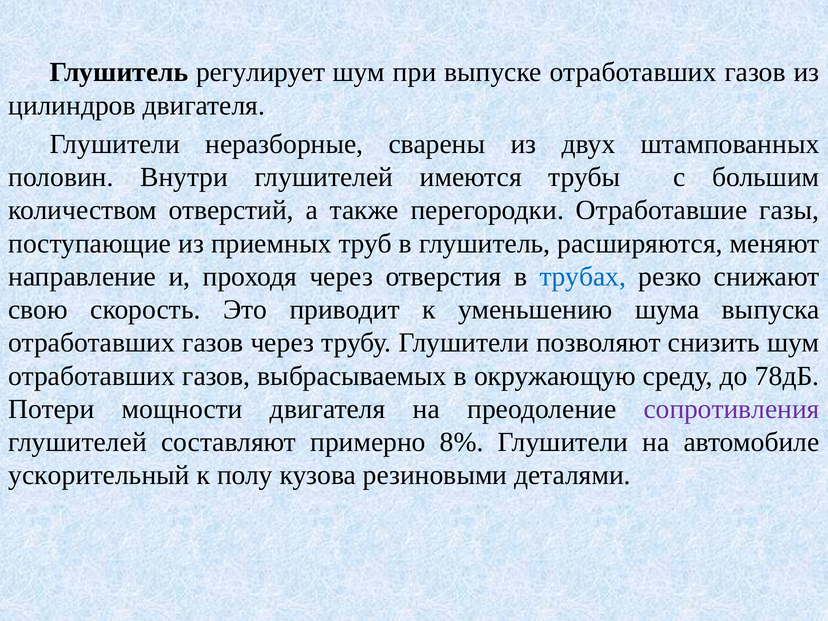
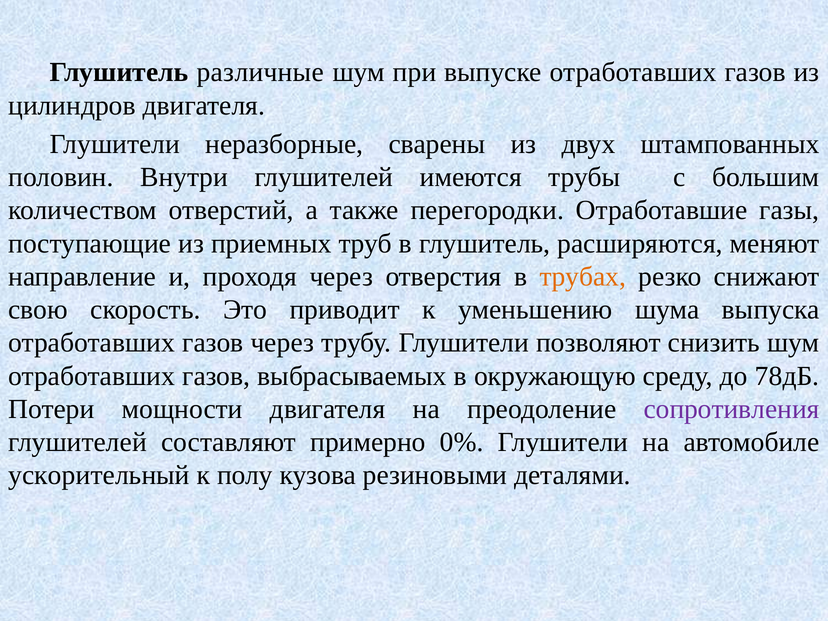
регулирует: регулирует -> различные (260, 72)
трубах colour: blue -> orange (583, 277)
8%: 8% -> 0% (462, 442)
